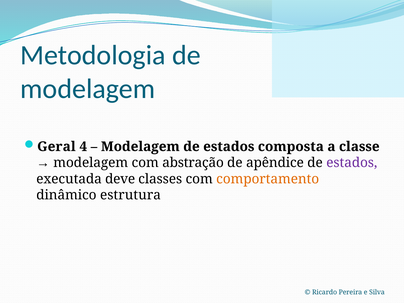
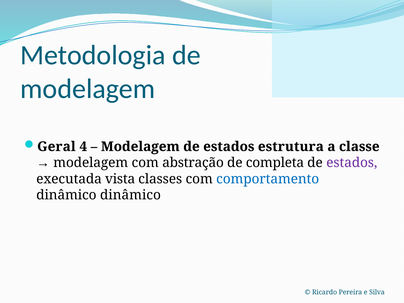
composta: composta -> estrutura (291, 147)
apêndice: apêndice -> completa (275, 163)
deve: deve -> vista (120, 179)
comportamento colour: orange -> blue (268, 179)
dinâmico estrutura: estrutura -> dinâmico (130, 195)
